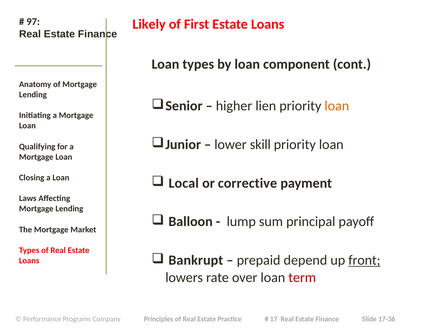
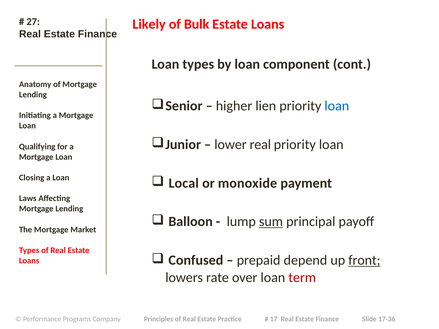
97: 97 -> 27 (33, 22)
First: First -> Bulk (197, 24)
loan colour: orange -> blue (337, 106)
lower skill: skill -> real (260, 145)
corrective: corrective -> monoxide (247, 183)
sum underline: none -> present (271, 222)
Bankrupt: Bankrupt -> Confused (196, 261)
